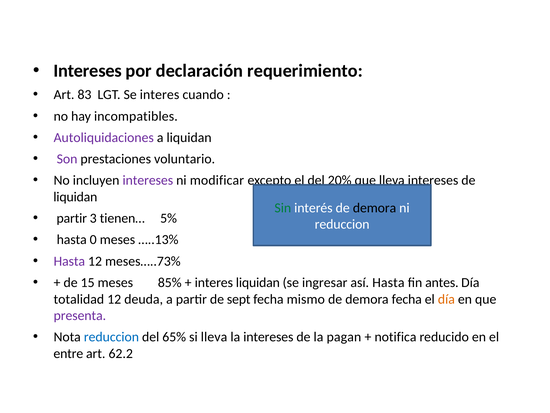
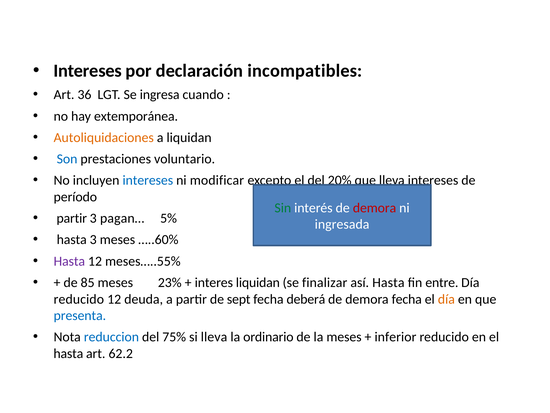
requerimiento: requerimiento -> incompatibles (305, 71)
83: 83 -> 36 (84, 95)
Se interes: interes -> ingresa (160, 95)
incompatibles: incompatibles -> extemporánea (136, 116)
Autoliquidaciones colour: purple -> orange (104, 137)
Son colour: purple -> blue (67, 159)
intereses colour: purple -> blue (148, 180)
liquidan: liquidan -> período (75, 197)
demora colour: black -> red (375, 208)
tienen…: tienen… -> pagan… (122, 218)
reduccion: reduccion -> ingresada (342, 224)
hasta 0: 0 -> 3 (93, 239)
…..13%: …..13% -> …..60% (158, 239)
meses…..73%: meses…..73% -> meses…..55% (143, 261)
15: 15 -> 85 (88, 282)
85%: 85% -> 23% (170, 282)
ingresar: ingresar -> finalizar (325, 282)
antes: antes -> entre (442, 282)
totalidad: totalidad -> reducido (79, 299)
mismo: mismo -> deberá (306, 299)
presenta colour: purple -> blue (80, 315)
65%: 65% -> 75% (174, 337)
la intereses: intereses -> ordinario (268, 337)
la pagan: pagan -> meses (344, 337)
notifica: notifica -> inferior (395, 337)
entre: entre -> hasta (68, 353)
